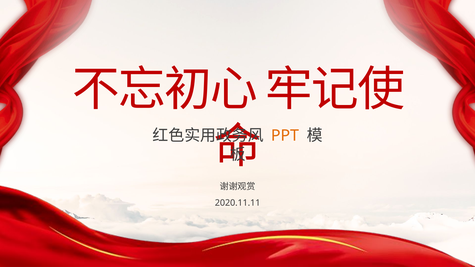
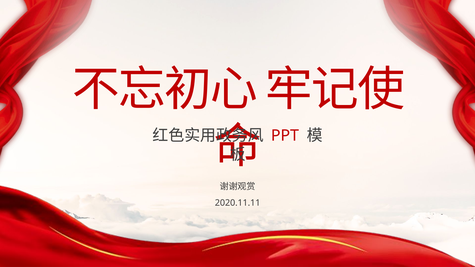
PPT colour: orange -> red (285, 136)
